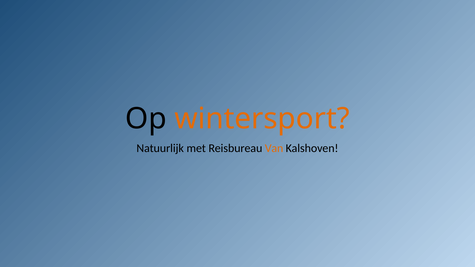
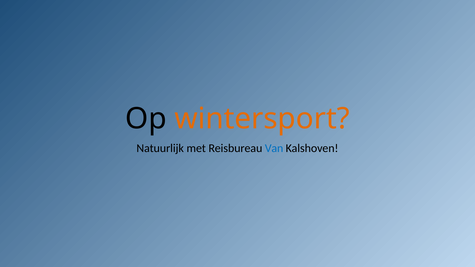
Van colour: orange -> blue (274, 148)
